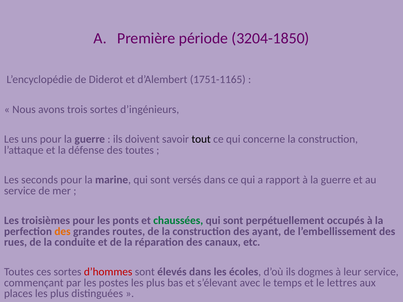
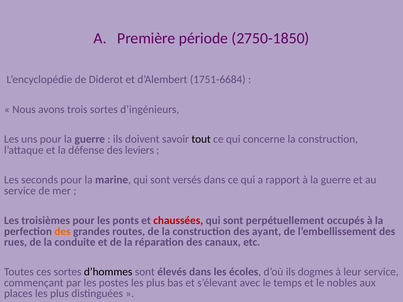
3204-1850: 3204-1850 -> 2750-1850 (271, 38)
1751-1165: 1751-1165 -> 1751-6684 (218, 80)
des toutes: toutes -> leviers (140, 150)
chaussées colour: green -> red (178, 221)
d’hommes colour: red -> black (108, 272)
lettres: lettres -> nobles (342, 283)
